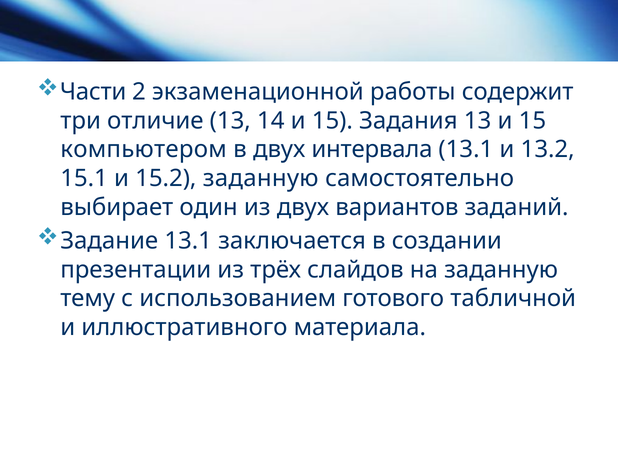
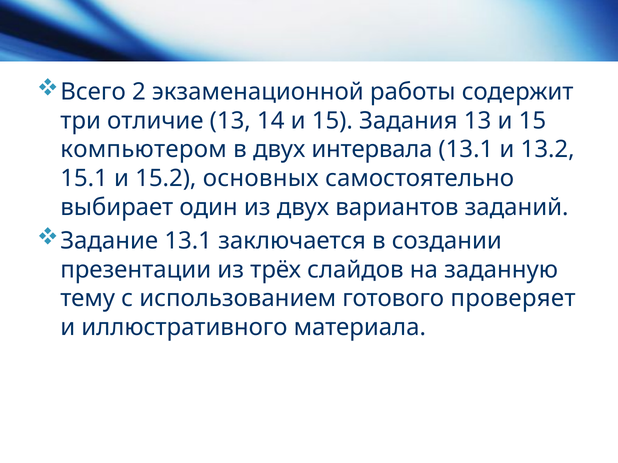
Части: Части -> Всего (93, 92)
15.2 заданную: заданную -> основных (261, 179)
табличной: табличной -> проверяет (513, 299)
